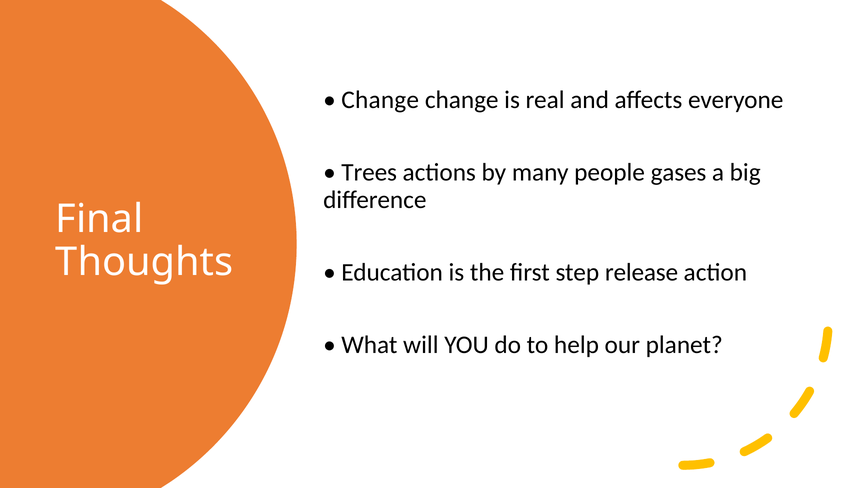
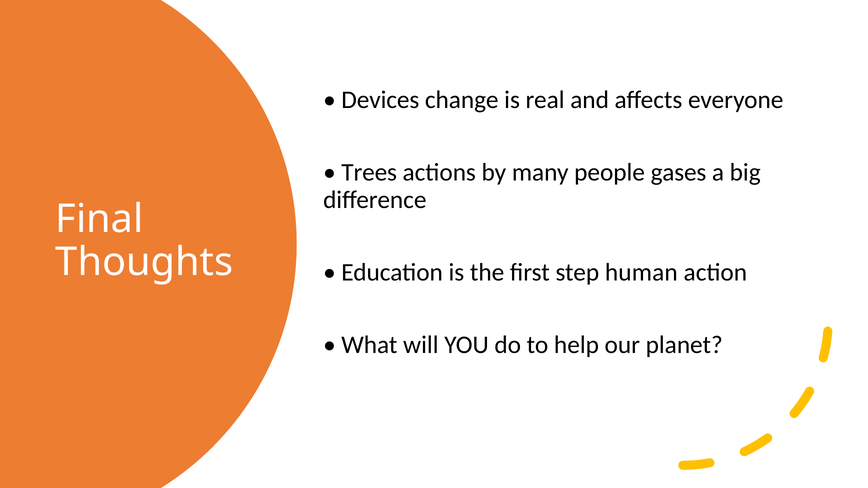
Change: Change -> Devices (380, 100)
release: release -> human (641, 273)
